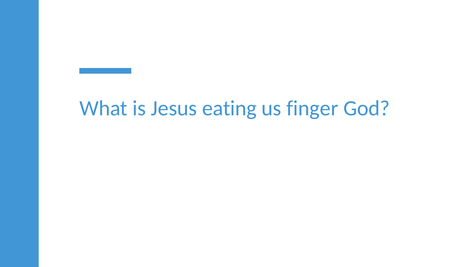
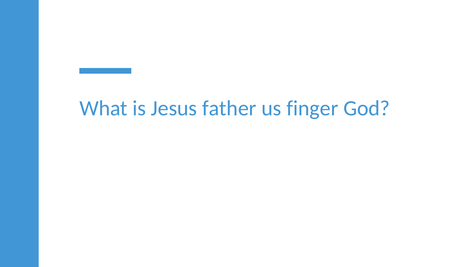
eating: eating -> father (229, 109)
